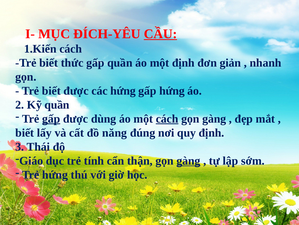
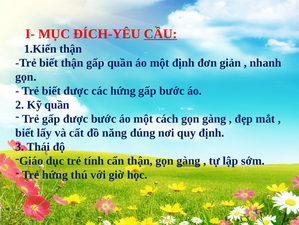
1.Kiến cách: cách -> thận (71, 49)
biết thức: thức -> thận (72, 63)
gấp hứng: hứng -> bước (172, 91)
gấp underline: present -> none (51, 118)
được dùng: dùng -> bước (104, 118)
cách underline: present -> none (167, 118)
